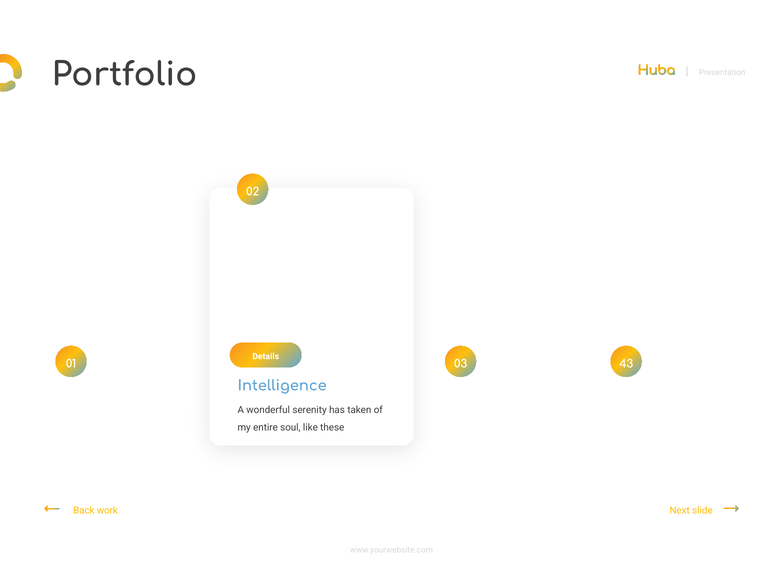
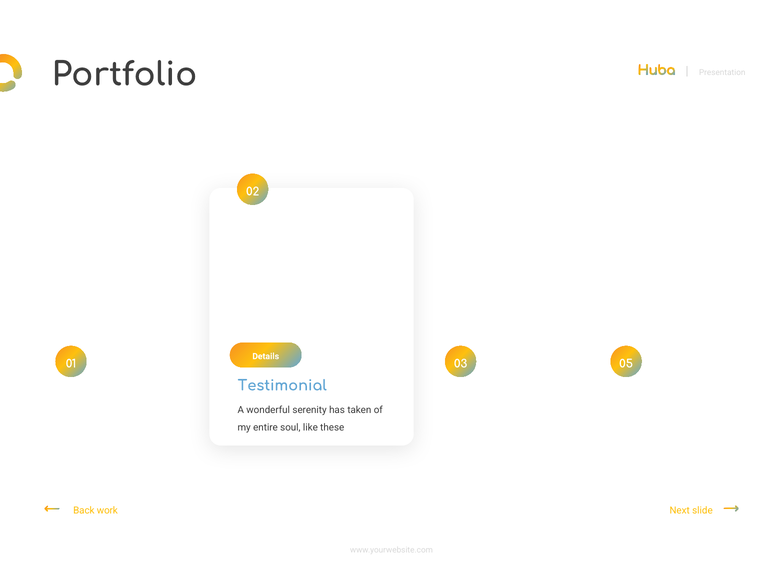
43: 43 -> 05 (626, 364)
Intelligence: Intelligence -> Testimonial (282, 386)
